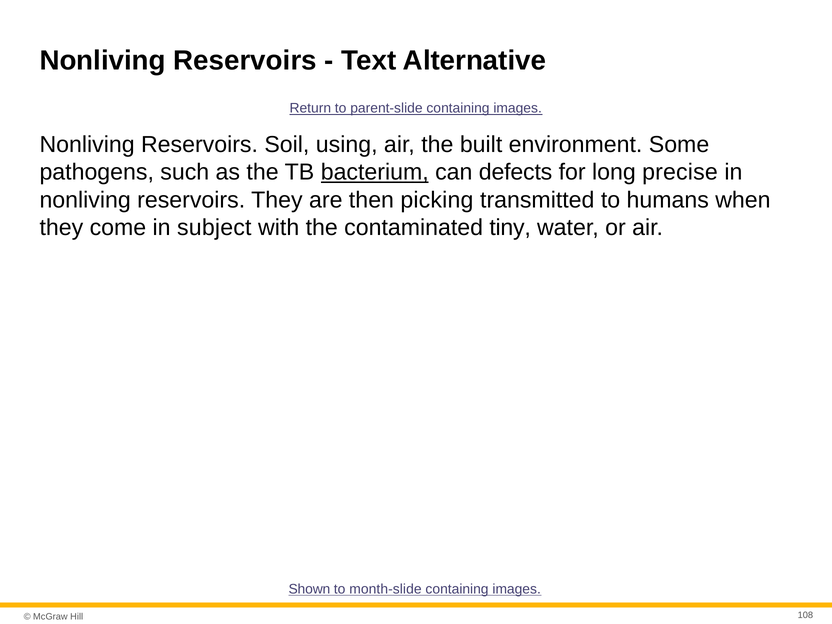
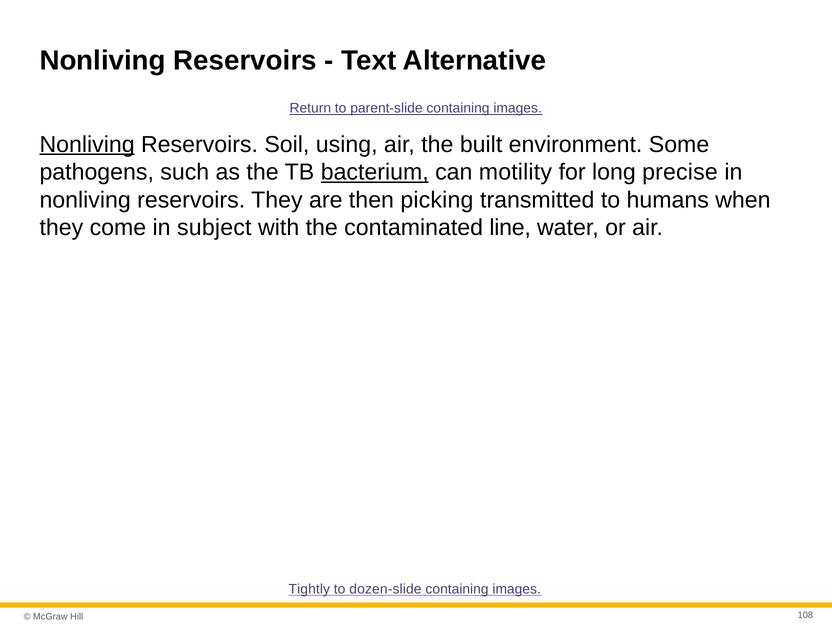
Nonliving underline: none -> present (87, 144)
defects: defects -> motility (515, 172)
tiny: tiny -> line (510, 228)
Shown: Shown -> Tightly (309, 589)
month-slide: month-slide -> dozen-slide (385, 589)
